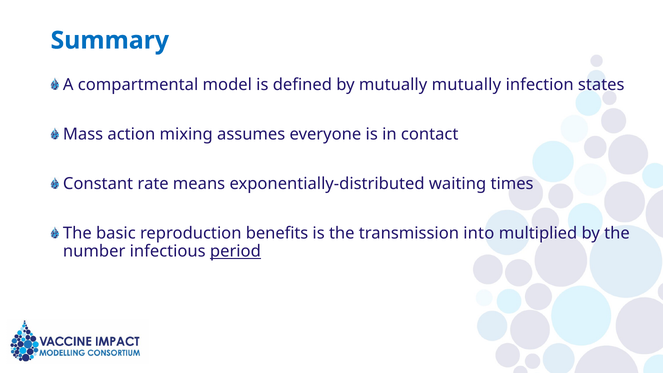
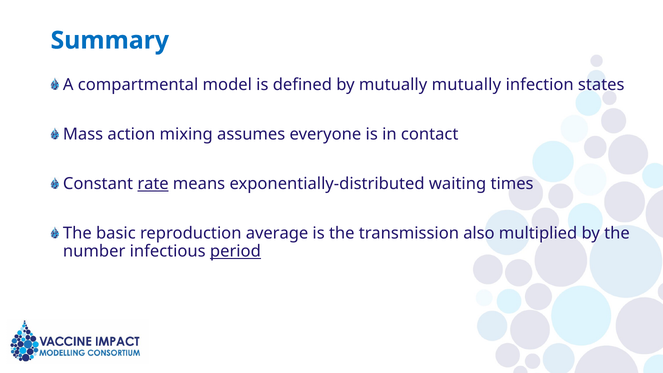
rate underline: none -> present (153, 184)
benefits: benefits -> average (277, 233)
into: into -> also (479, 233)
